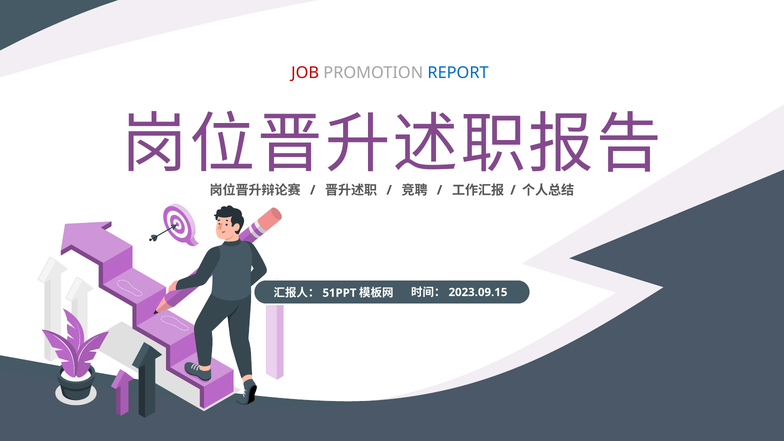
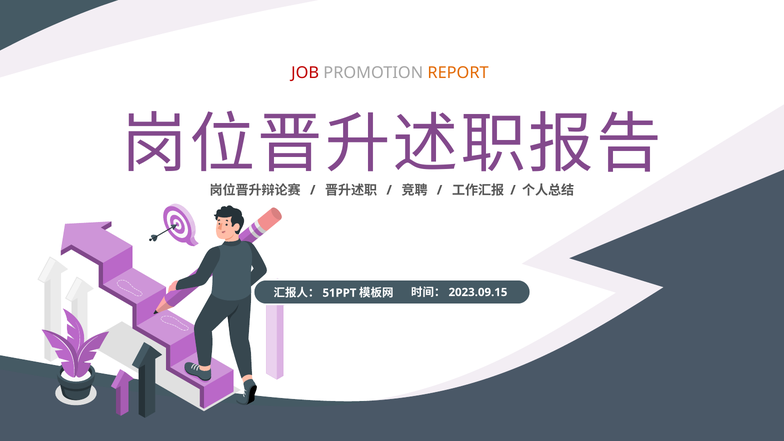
REPORT colour: blue -> orange (458, 73)
